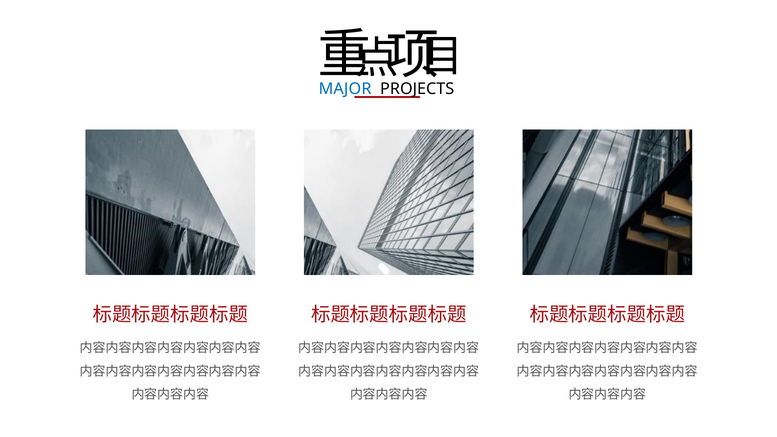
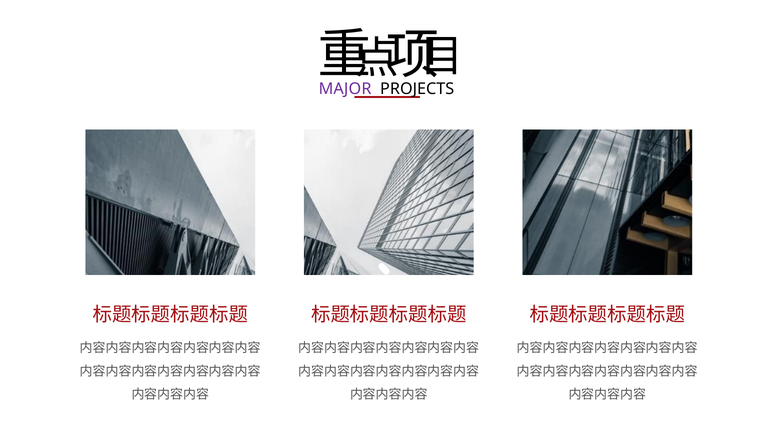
MAJOR colour: blue -> purple (345, 89)
